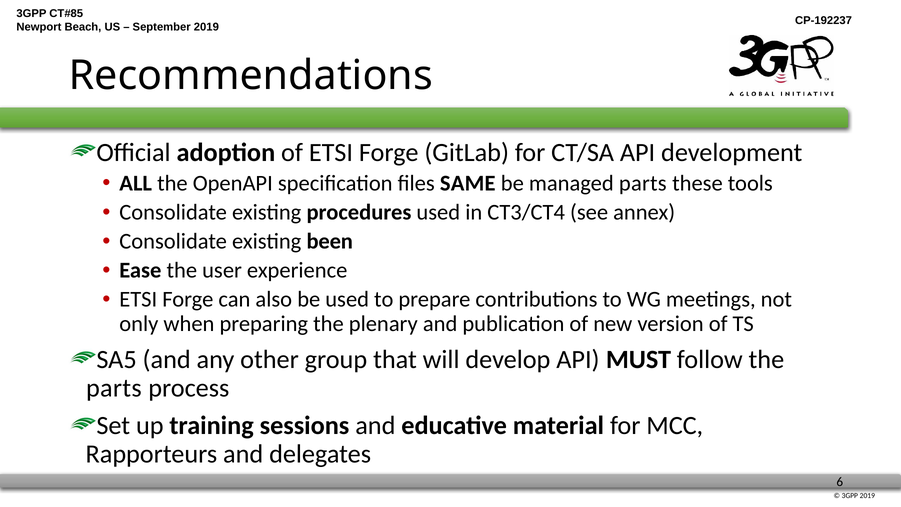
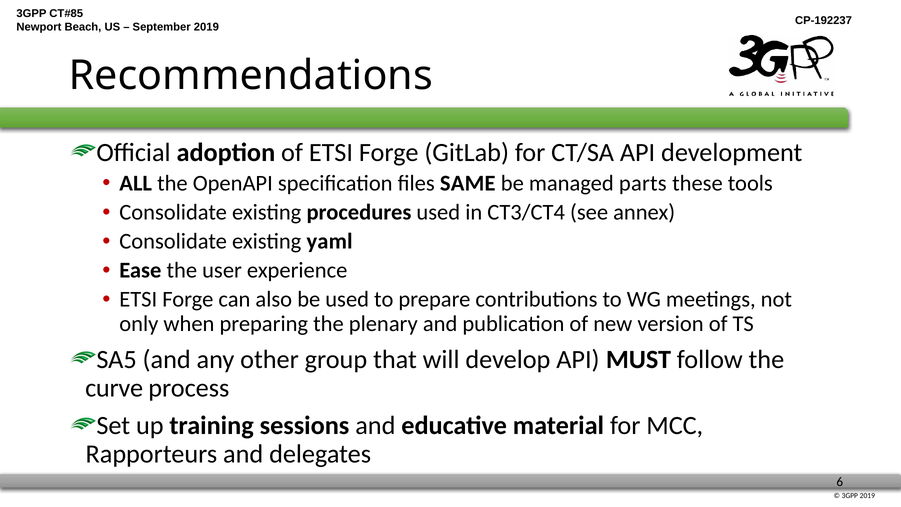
been: been -> yaml (330, 241)
parts: parts -> curve (114, 388)
